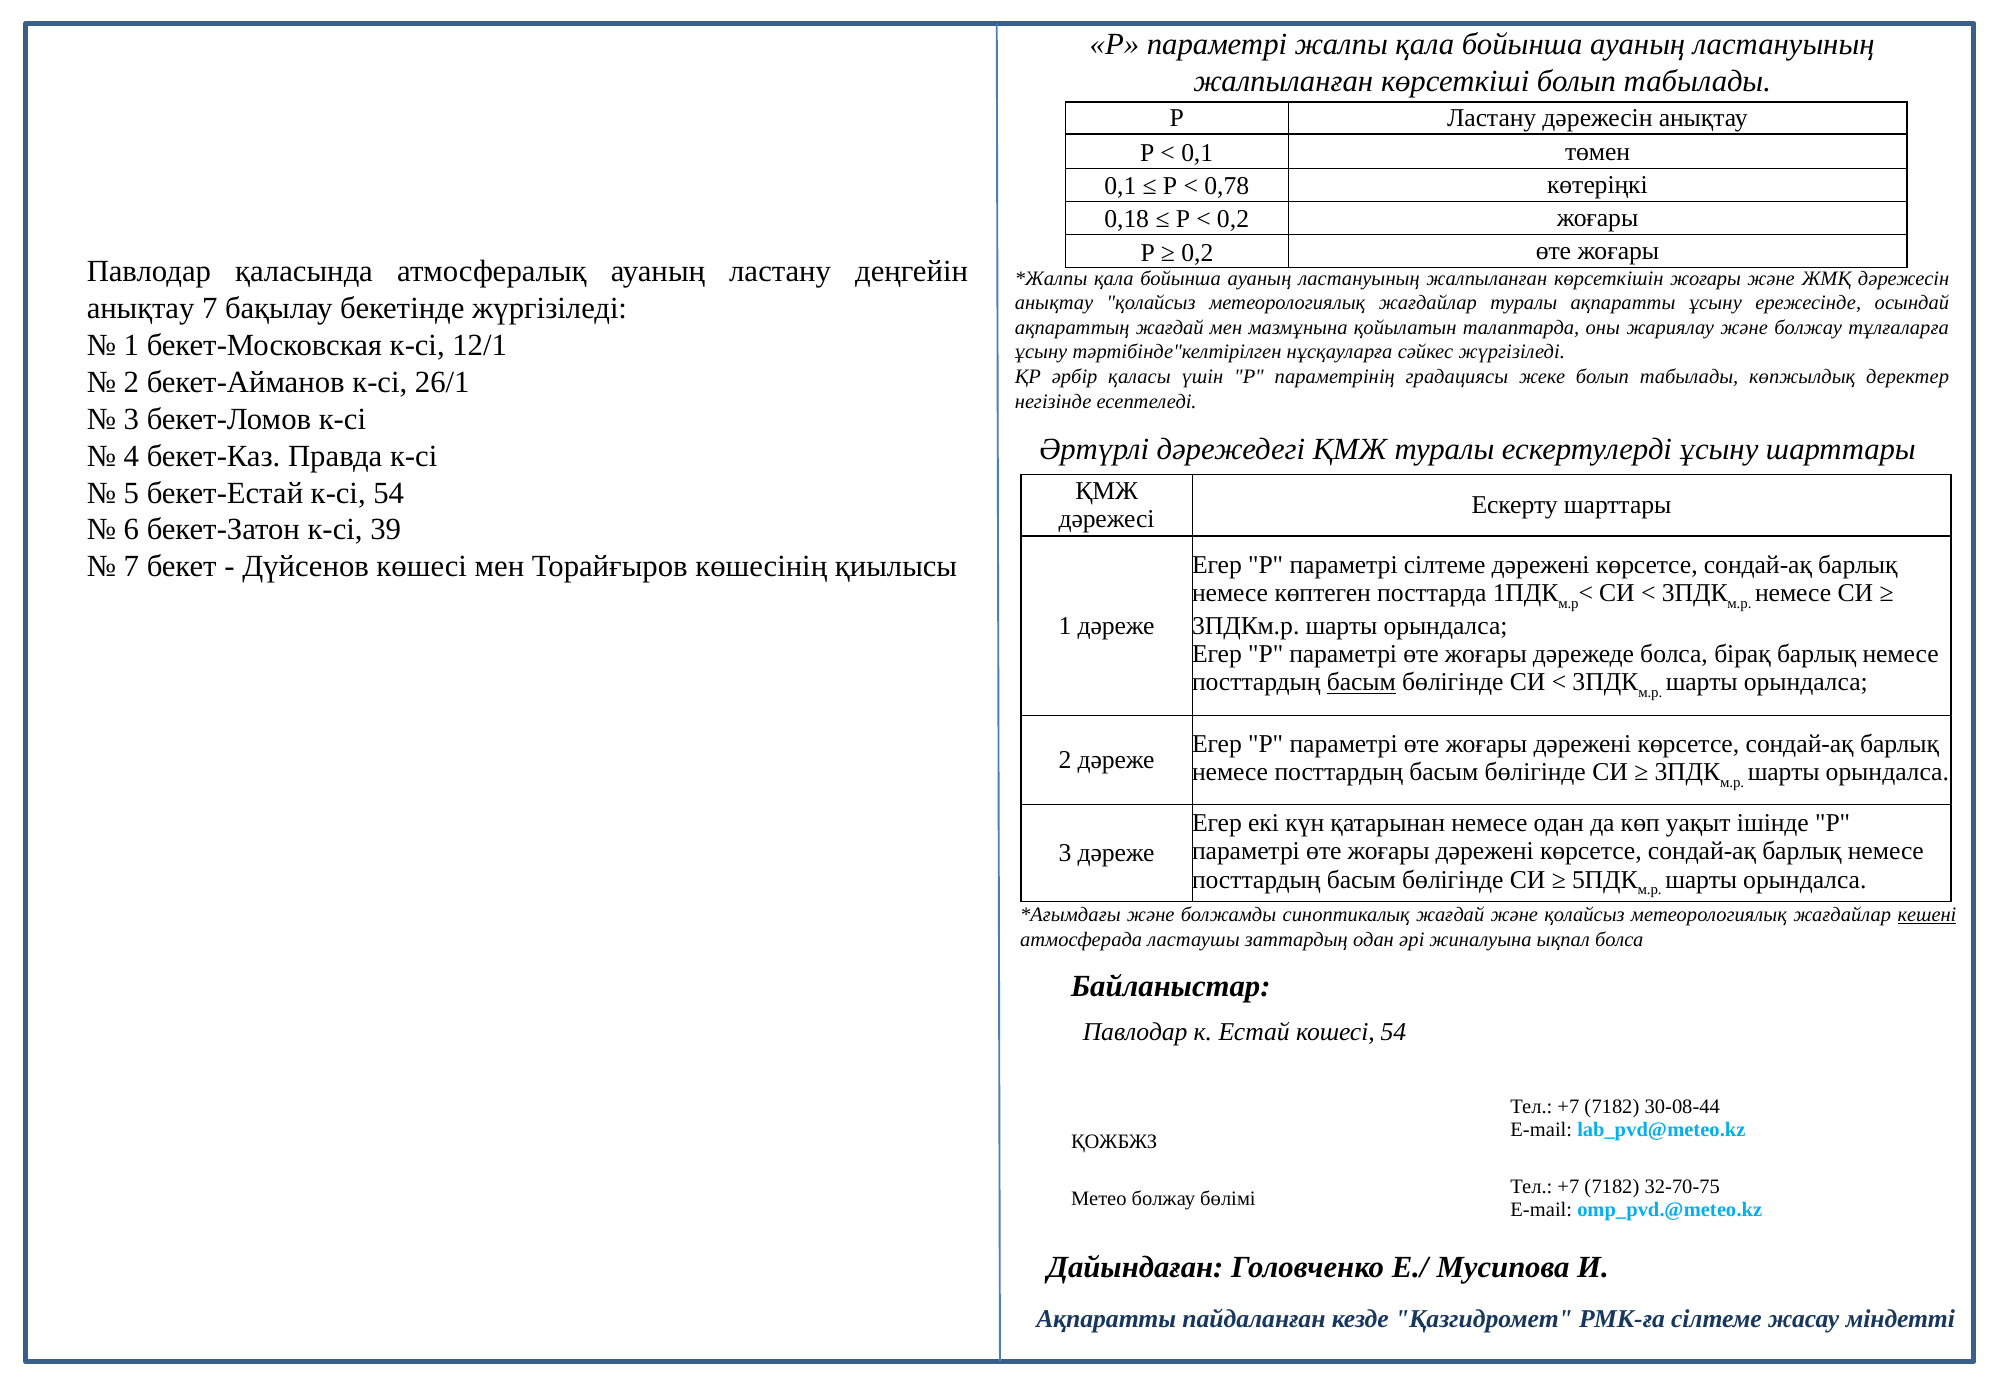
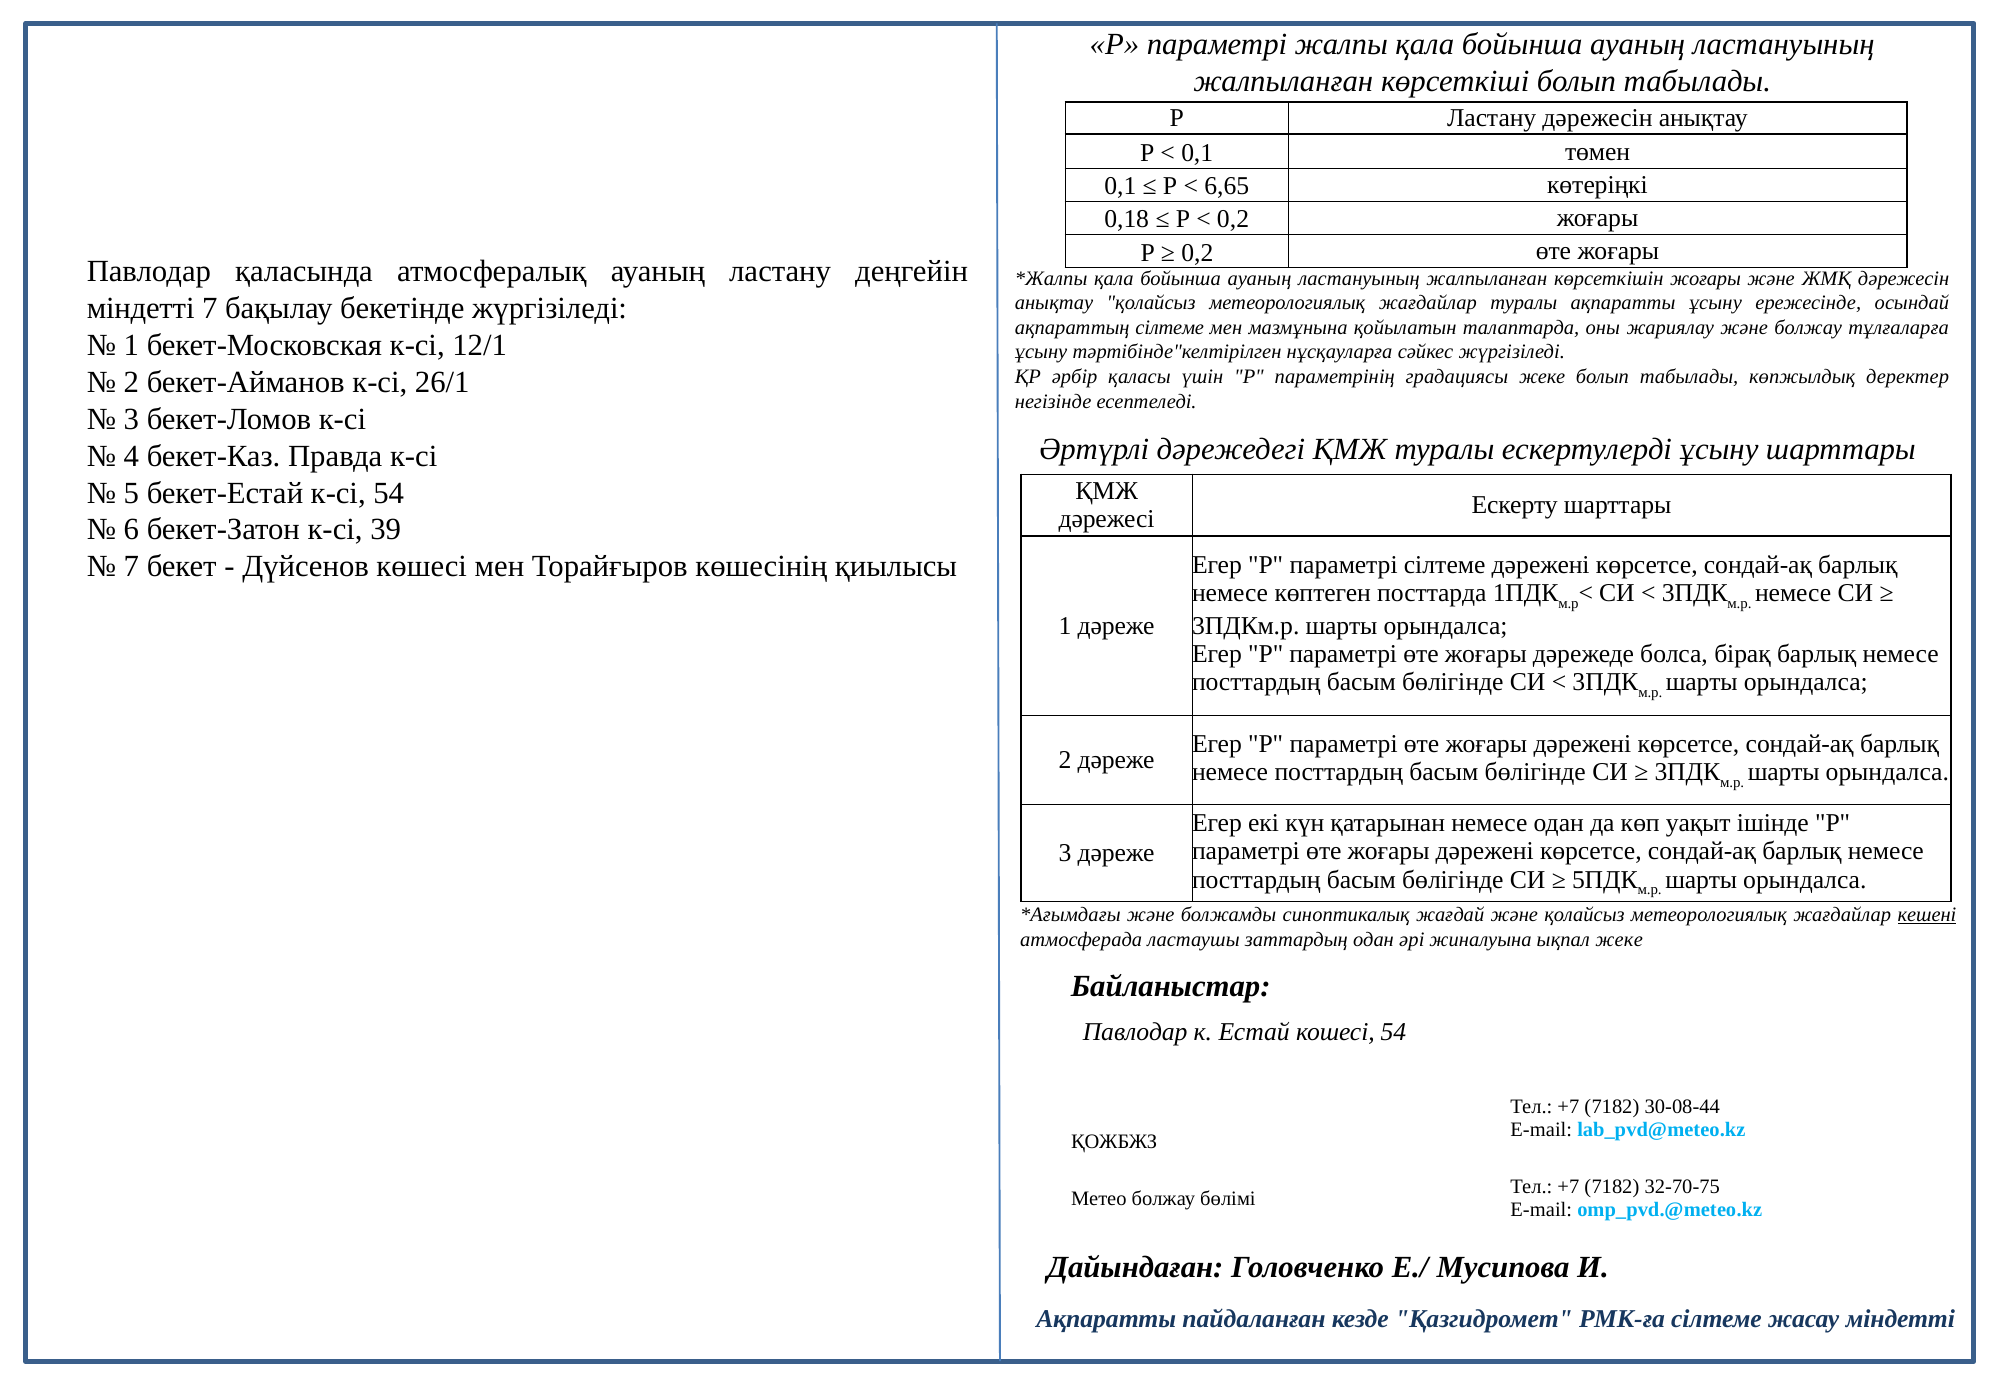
0,78: 0,78 -> 6,65 (1227, 186)
анықтау: анықтау -> міндетті (141, 308)
ақпараттың жағдай: жағдай -> сілтеме (1170, 327)
басым underline: present -> none (1361, 682)
ықпал болса: болса -> жеке (1619, 939)
